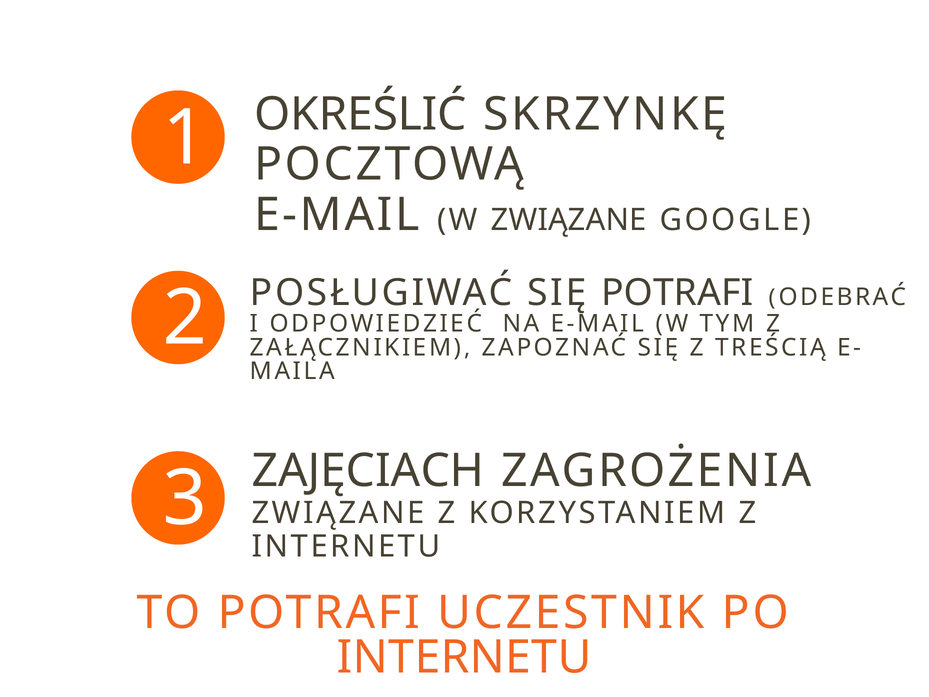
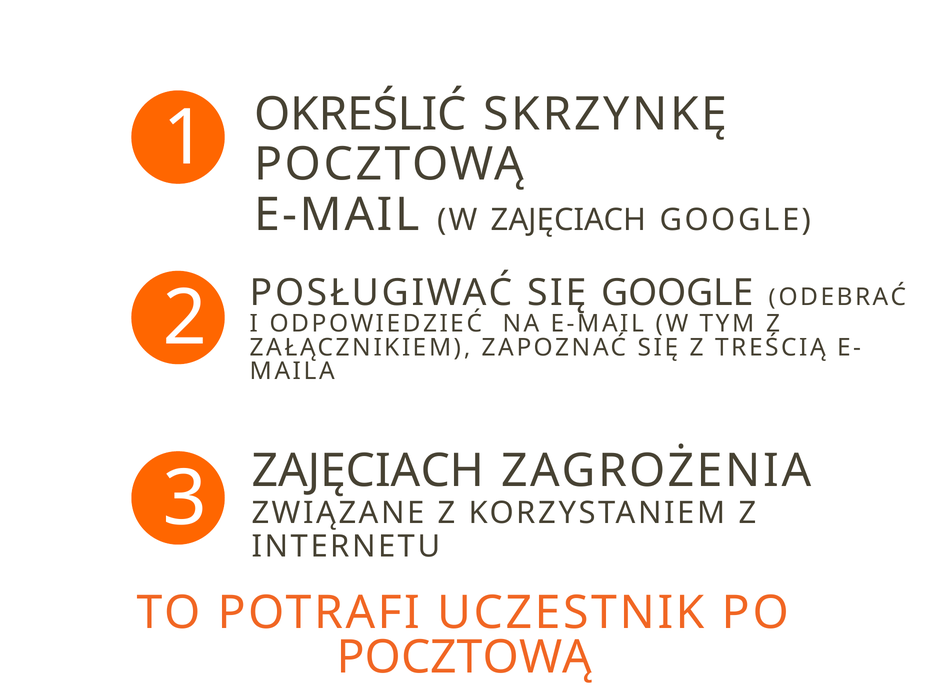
W ZWIĄZANE: ZWIĄZANE -> ZAJĘCIACH (569, 220)
SIĘ POTRAFI: POTRAFI -> GOOGLE (677, 293)
INTERNETU: INTERNETU -> POCZTOWĄ (464, 657)
